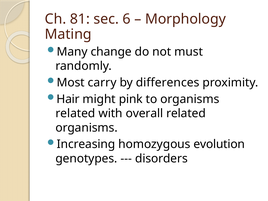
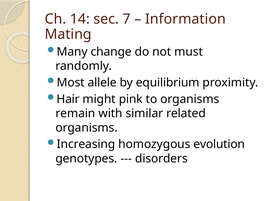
81: 81 -> 14 (80, 19)
6: 6 -> 7 (127, 19)
Morphology: Morphology -> Information (185, 19)
carry: carry -> allele (102, 83)
differences: differences -> equilibrium (168, 83)
related: related -> remain (75, 113)
overall: overall -> similar (144, 113)
